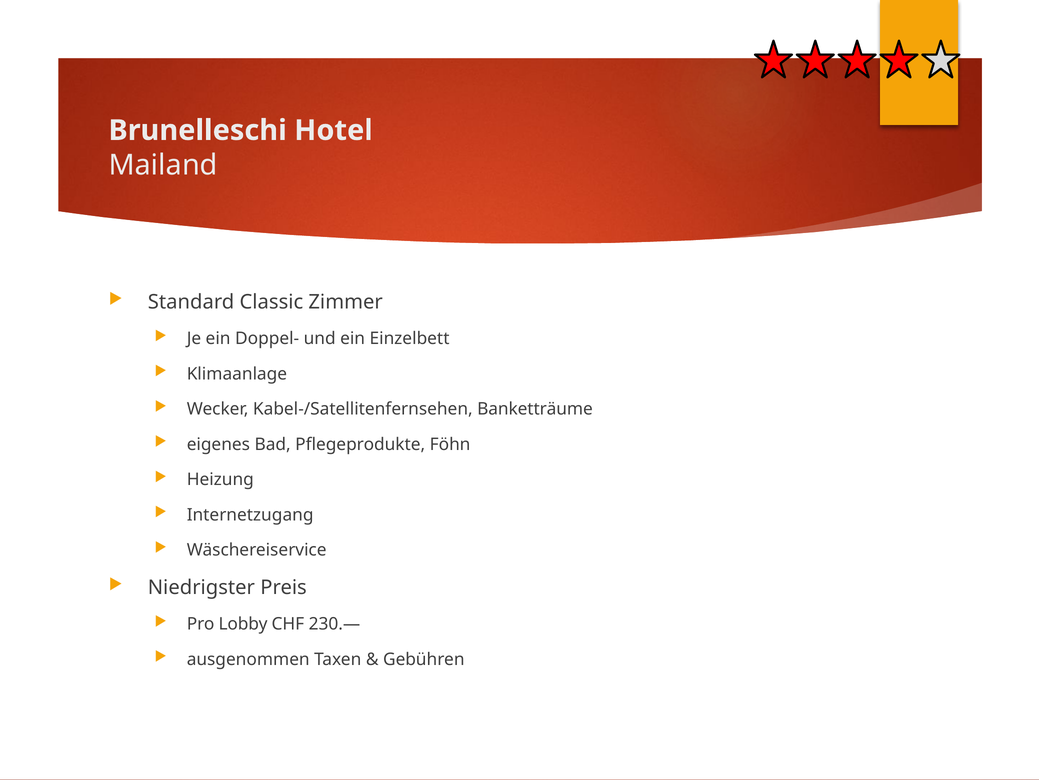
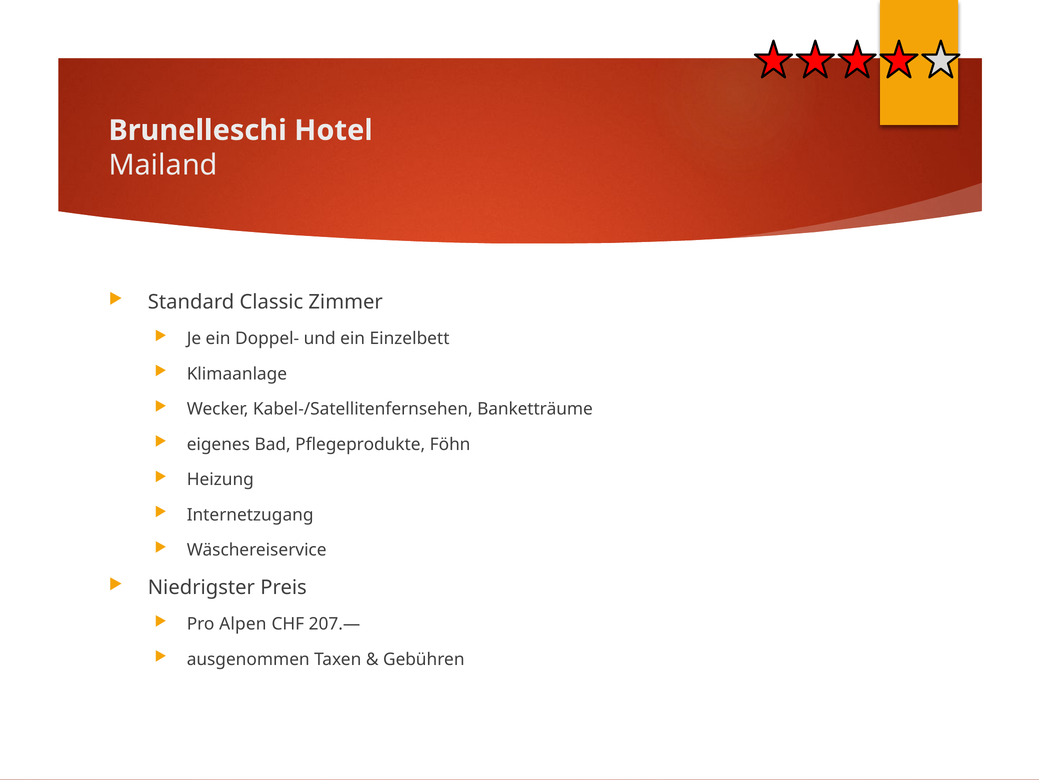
Lobby: Lobby -> Alpen (243, 624)
230.—: 230.— -> 207.— (334, 624)
